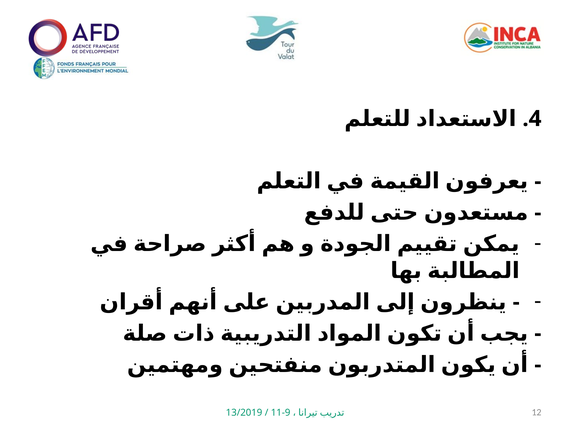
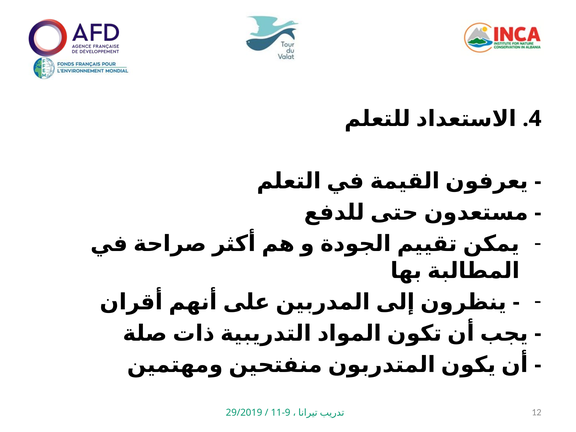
13/2019: 13/2019 -> 29/2019 (244, 413)
